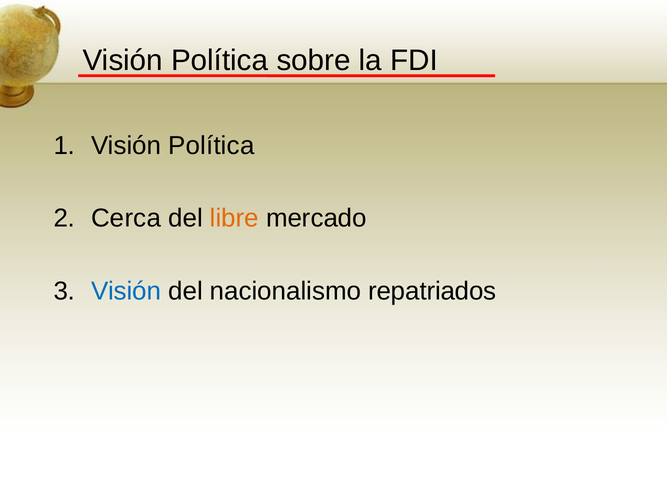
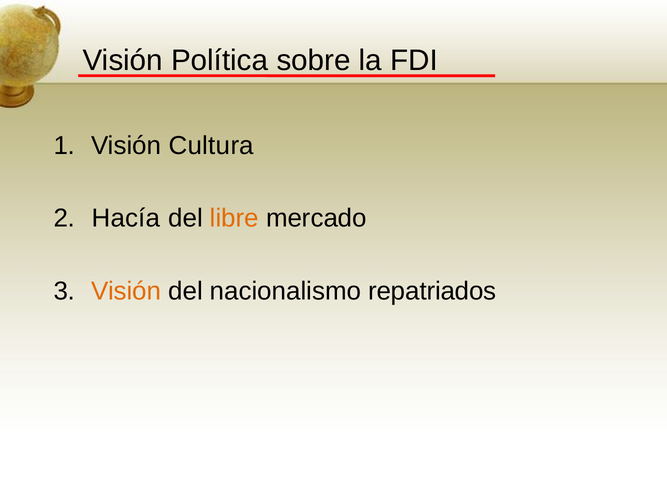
Política: Política -> Cultura (211, 146)
Cerca: Cerca -> Hacía (126, 218)
Visión colour: blue -> orange (126, 291)
